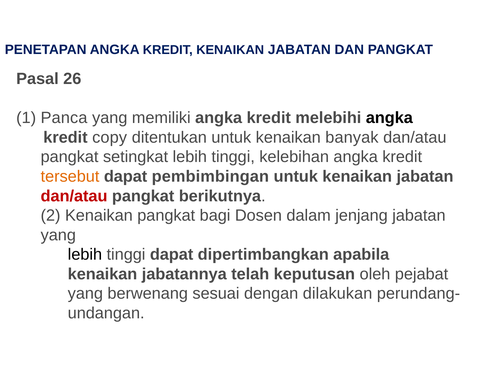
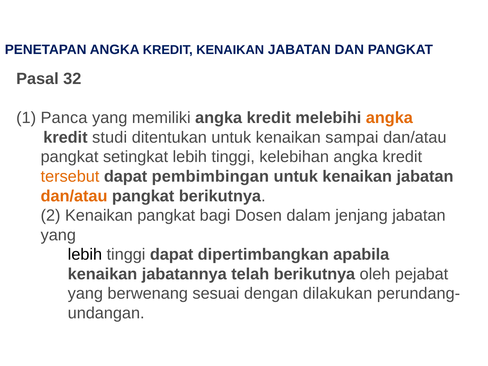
26: 26 -> 32 (72, 79)
angka colour: black -> orange (389, 118)
copy: copy -> studi (110, 137)
banyak: banyak -> sampai (352, 137)
dan/atau colour: red -> orange (74, 196)
telah keputusan: keputusan -> berikutnya (314, 274)
